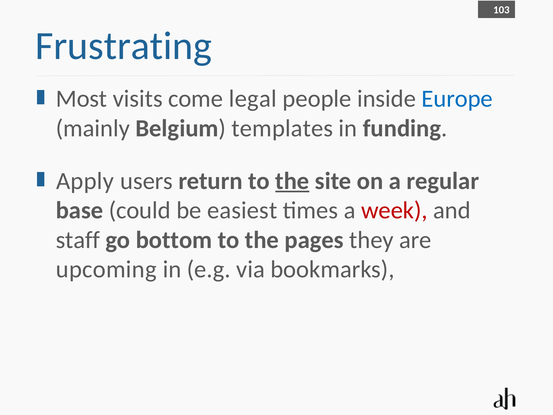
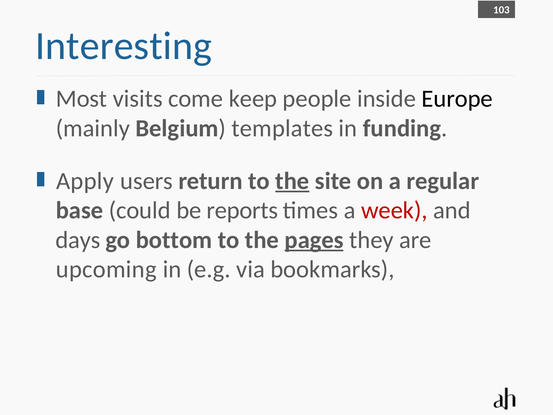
Frustrating: Frustrating -> Interesting (123, 46)
legal: legal -> keep (253, 99)
Europe colour: blue -> black (457, 99)
easiest: easiest -> reports (242, 210)
staff: staff -> days (78, 240)
pages underline: none -> present (314, 240)
